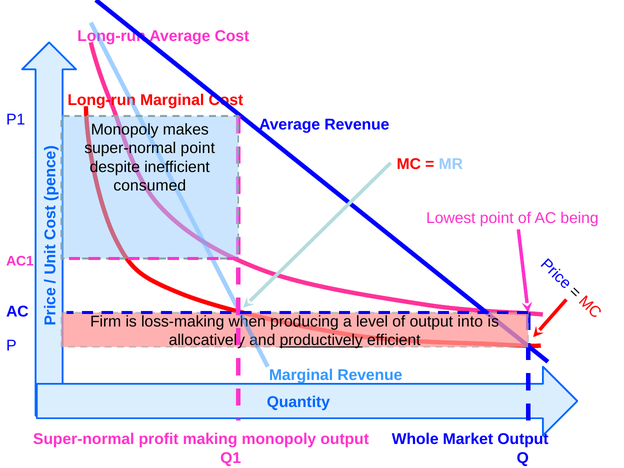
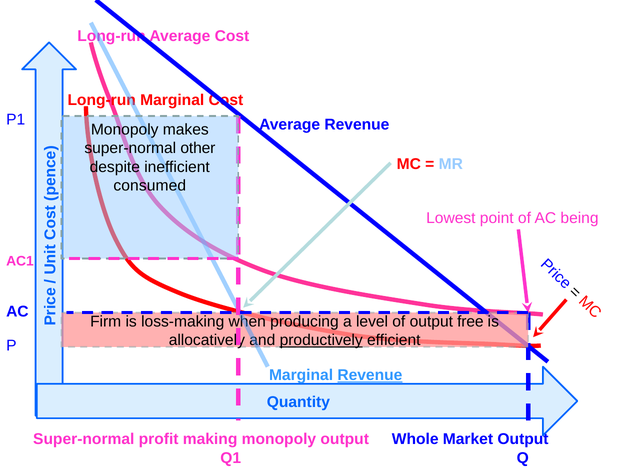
super-normal point: point -> other (198, 148)
into: into -> free (470, 322)
Revenue underline: none -> present (370, 375)
